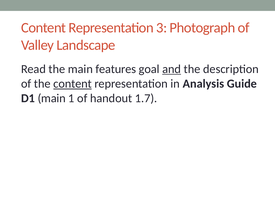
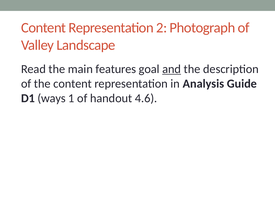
3: 3 -> 2 (162, 28)
content underline: present -> none (73, 84)
D1 main: main -> ways (52, 98)
1.7: 1.7 -> 4.6 (146, 98)
